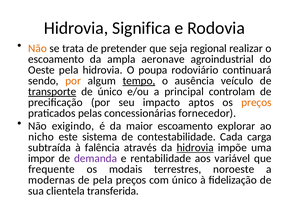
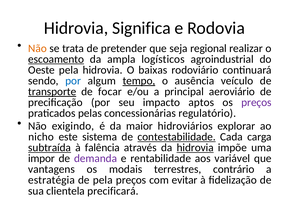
escoamento underline: none -> present (56, 59)
aeronave: aeronave -> logísticos (163, 59)
poupa: poupa -> baixas (153, 70)
por colour: orange -> blue (73, 81)
de único: único -> focar (110, 91)
controlam: controlam -> aeroviário (232, 91)
preços colour: orange -> purple (256, 102)
fornecedor: fornecedor -> regulatório (207, 113)
maior escoamento: escoamento -> hidroviários (185, 126)
contestabilidade underline: none -> present (177, 137)
subtraída underline: none -> present (50, 147)
frequente: frequente -> vantagens (52, 169)
noroeste: noroeste -> contrário (234, 169)
modernas: modernas -> estratégia (52, 180)
com único: único -> evitar (185, 180)
transferida: transferida -> precificará (113, 191)
